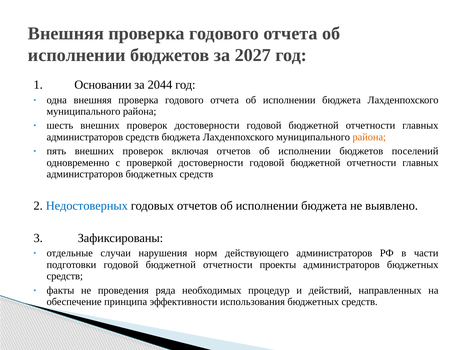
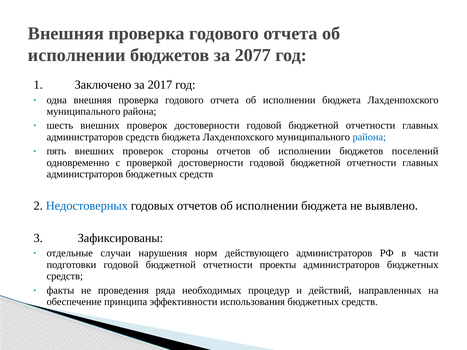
2027: 2027 -> 2077 (253, 55)
Основании: Основании -> Заключено (103, 85)
2044: 2044 -> 2017 (160, 85)
района colour: orange -> blue (369, 137)
включая: включая -> стороны (190, 151)
